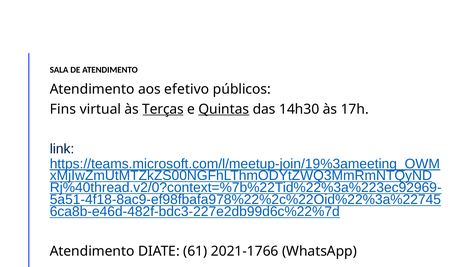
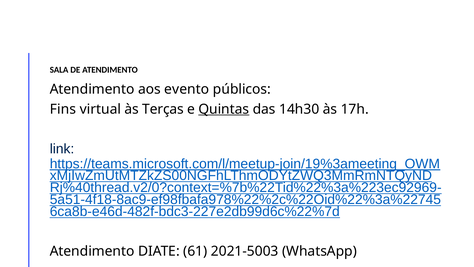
efetivo: efetivo -> evento (187, 89)
Terças underline: present -> none (163, 109)
2021-1766: 2021-1766 -> 2021-5003 (245, 251)
